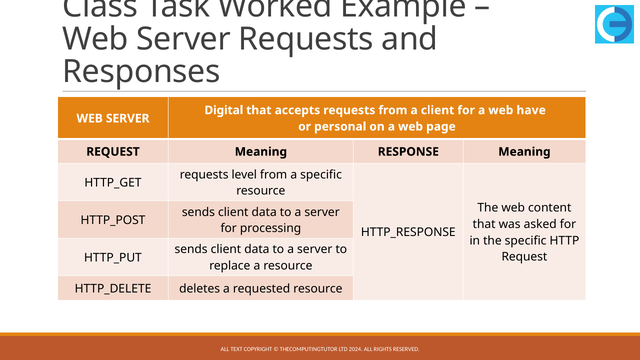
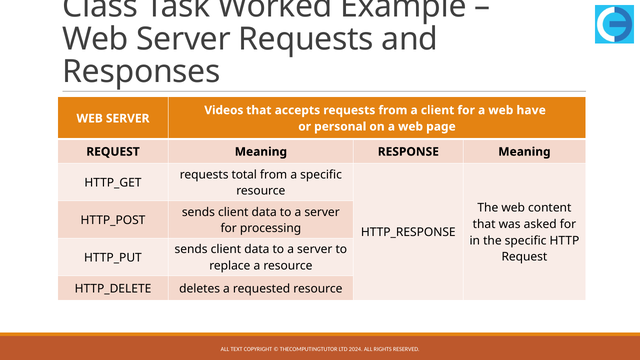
Digital: Digital -> Videos (224, 110)
level: level -> total (244, 175)
